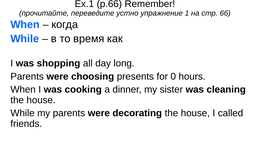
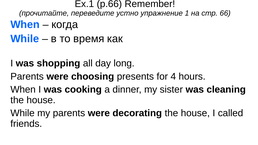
0: 0 -> 4 (173, 77)
